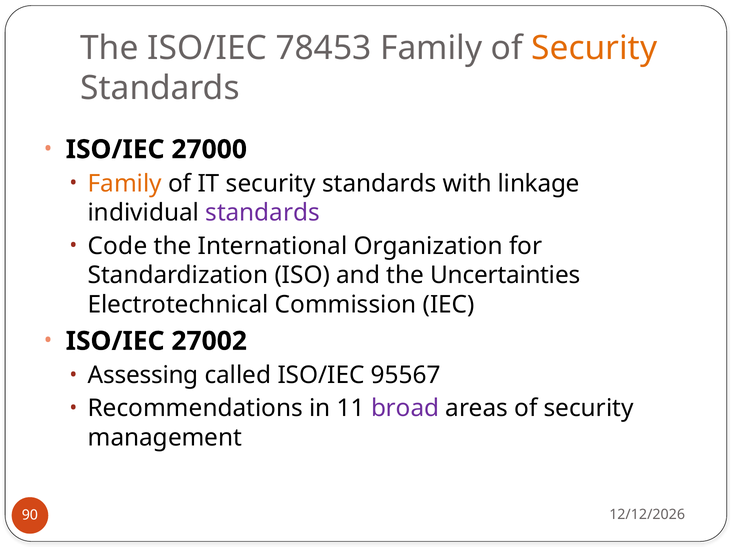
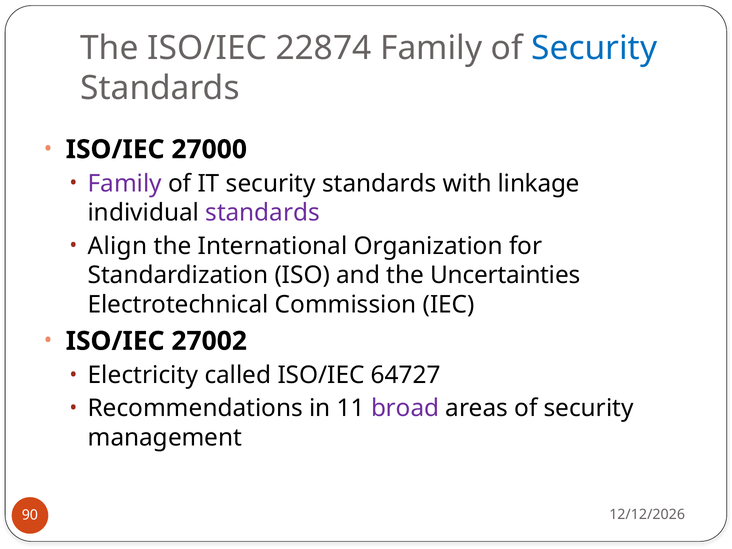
78453: 78453 -> 22874 (324, 48)
Security colour: orange -> blue (594, 48)
Family colour: orange -> purple (125, 184)
Code: Code -> Align (117, 246)
Assessing: Assessing -> Electricity (143, 375)
95567: 95567 -> 64727 (406, 375)
